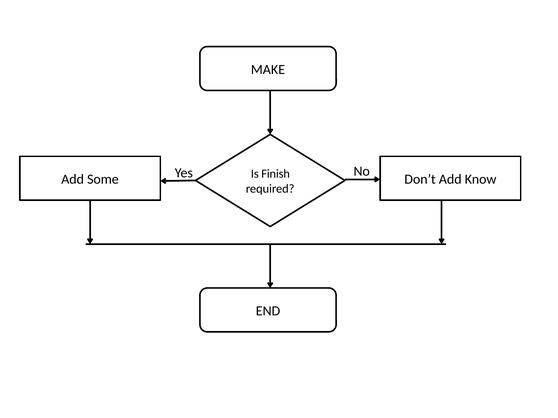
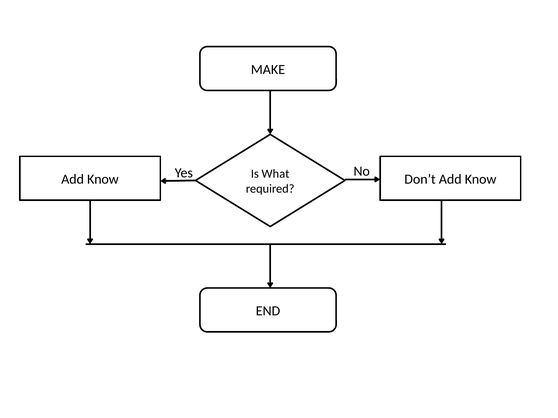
Finish: Finish -> What (275, 174)
Some: Some -> Know (103, 179)
